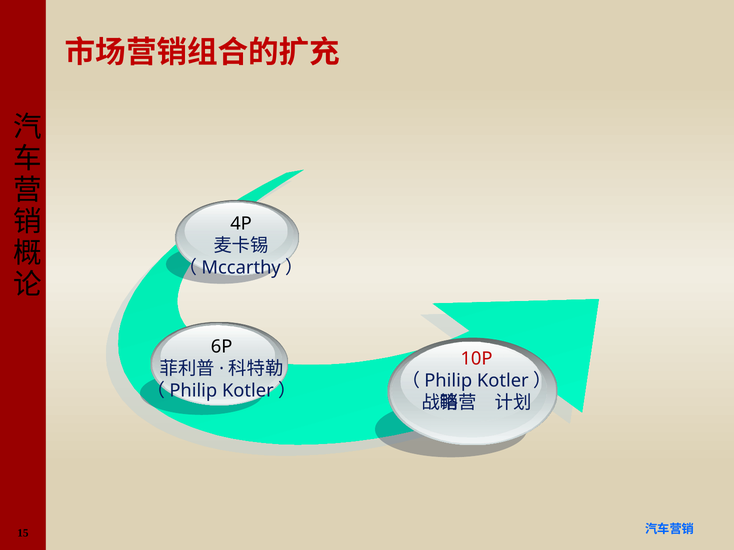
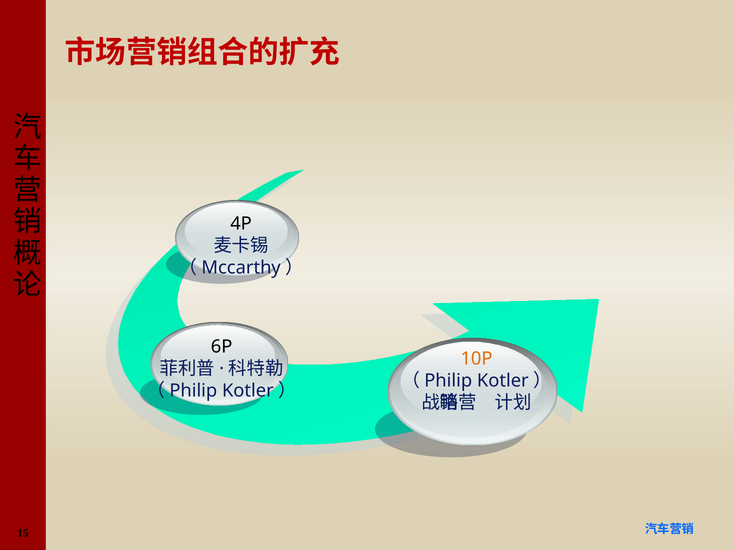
10P colour: red -> orange (477, 359)
